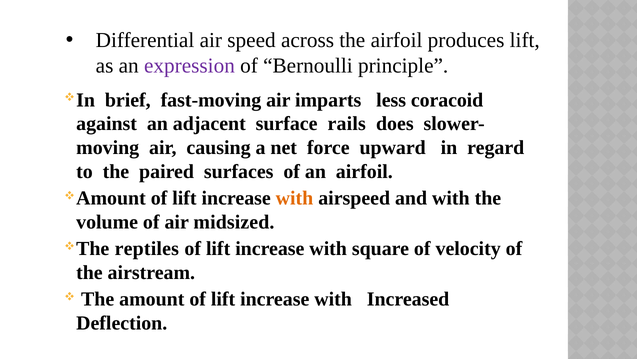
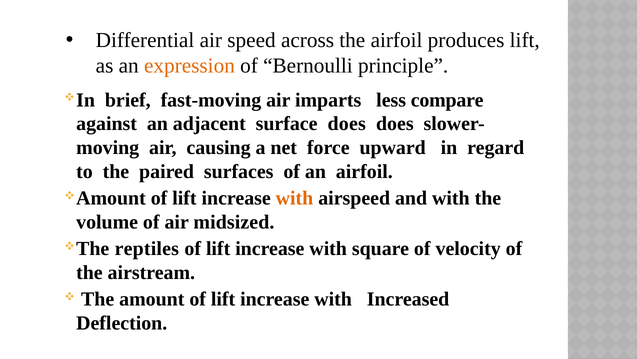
expression colour: purple -> orange (189, 66)
coracoid: coracoid -> compare (447, 100)
surface rails: rails -> does (347, 124)
